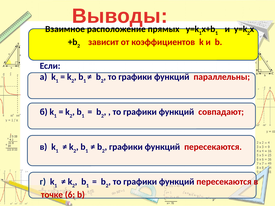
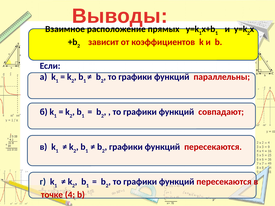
6: 6 -> 4 (70, 195)
